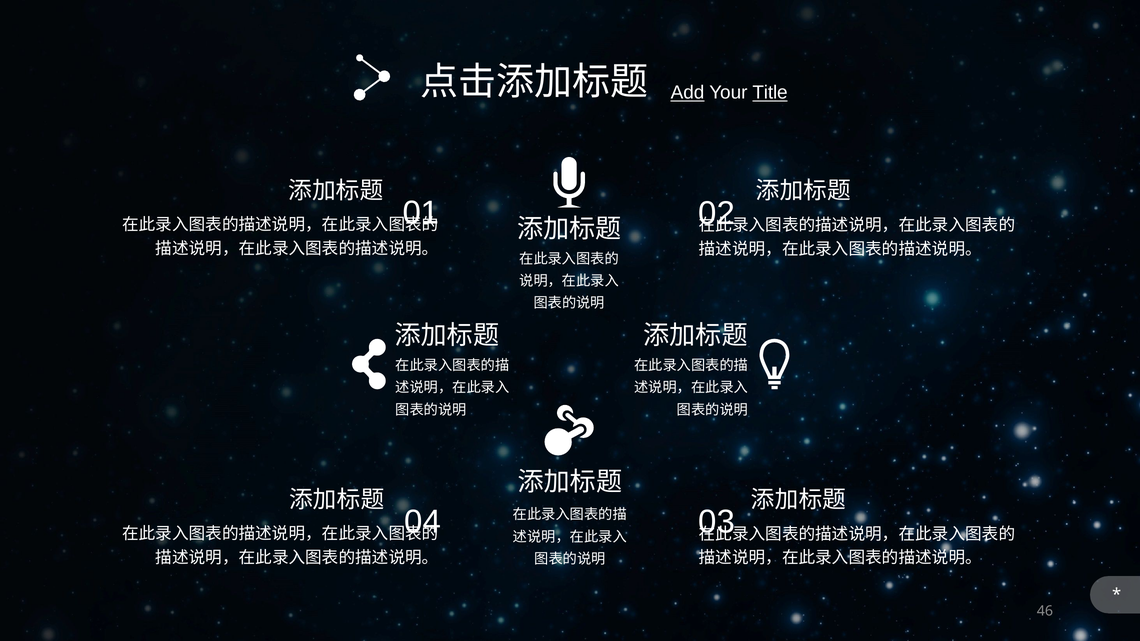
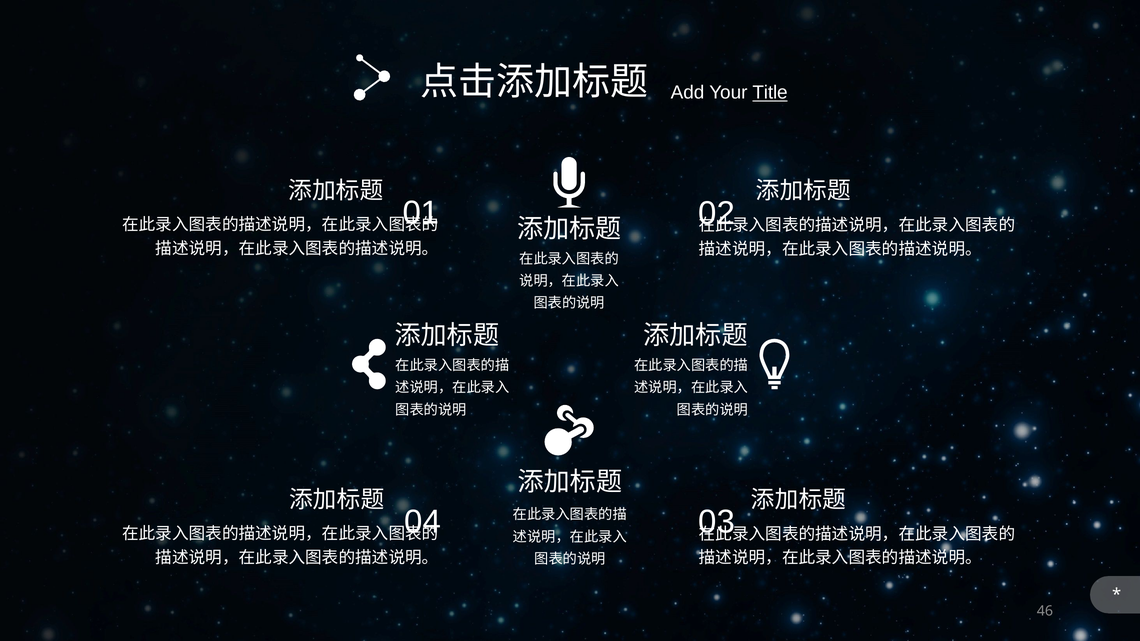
Add underline: present -> none (688, 93)
